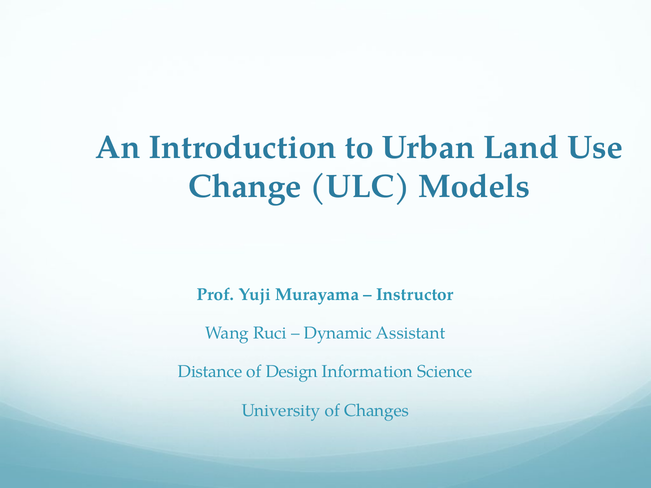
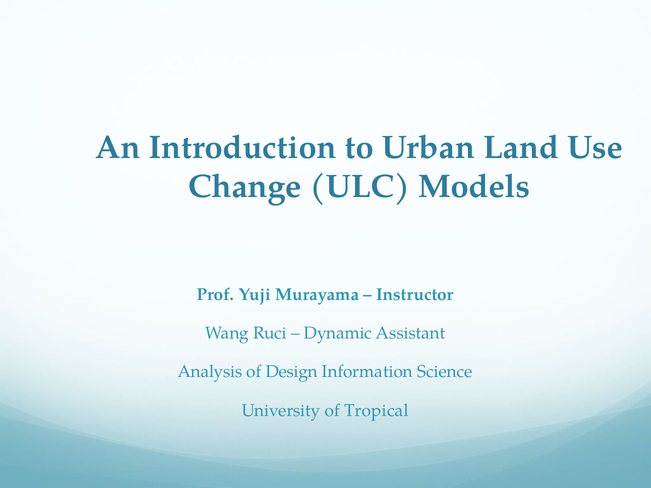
Distance: Distance -> Analysis (210, 372)
Changes: Changes -> Tropical (376, 411)
